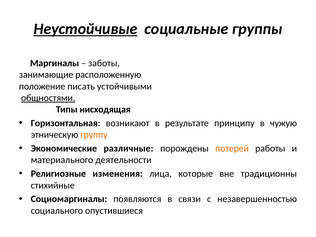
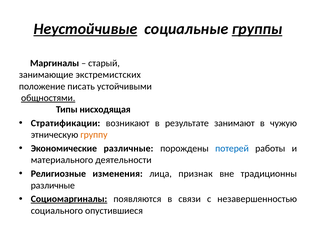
группы underline: none -> present (257, 29)
заботы: заботы -> старый (104, 63)
расположенную: расположенную -> экстремистских (108, 75)
Горизонтальная: Горизонтальная -> Стратификации (66, 123)
принципу: принципу -> занимают (234, 123)
потерей colour: orange -> blue (232, 148)
которые: которые -> признак (196, 174)
стихийные: стихийные -> различные (53, 185)
Социомаргиналы underline: none -> present (69, 199)
